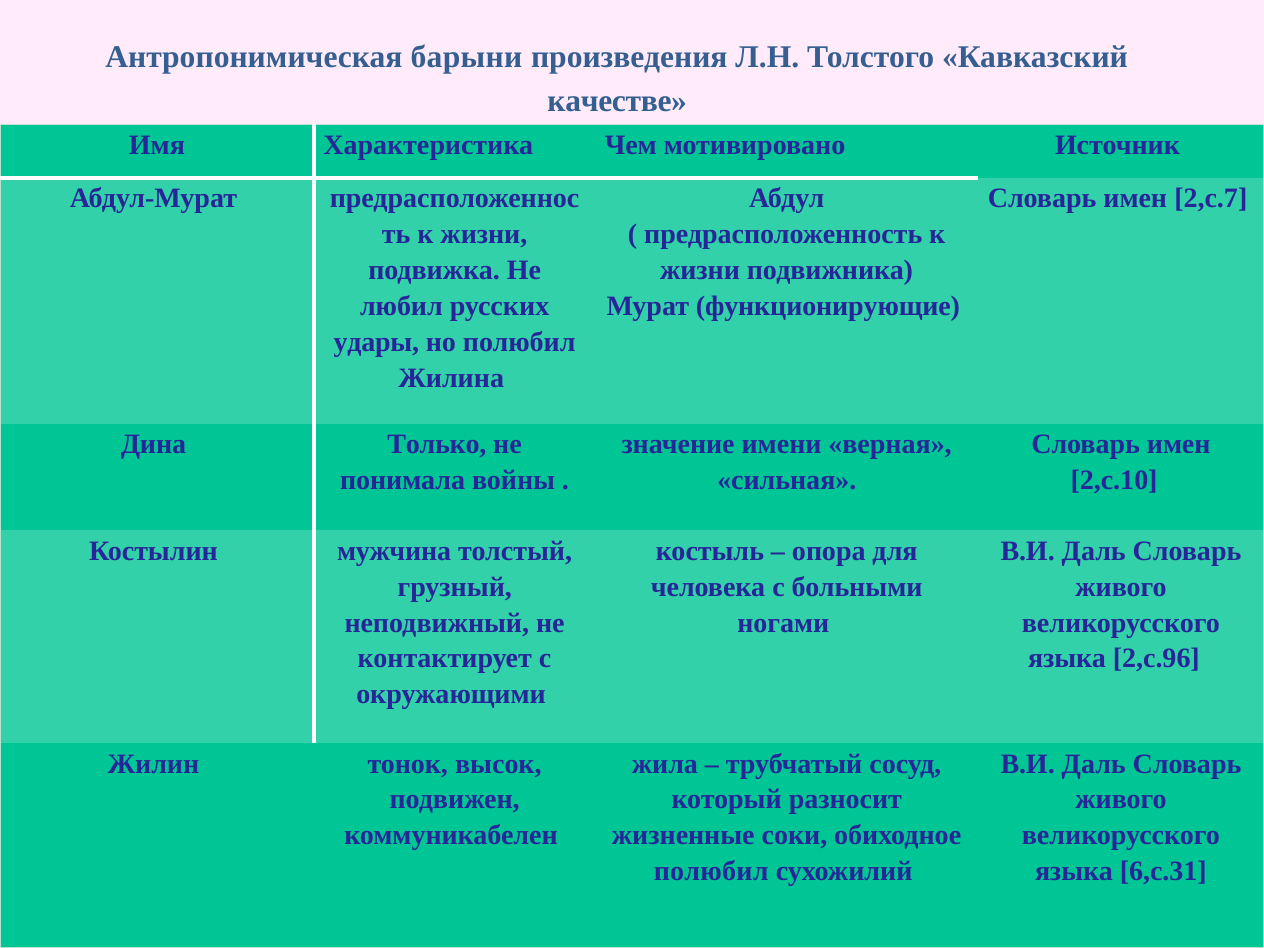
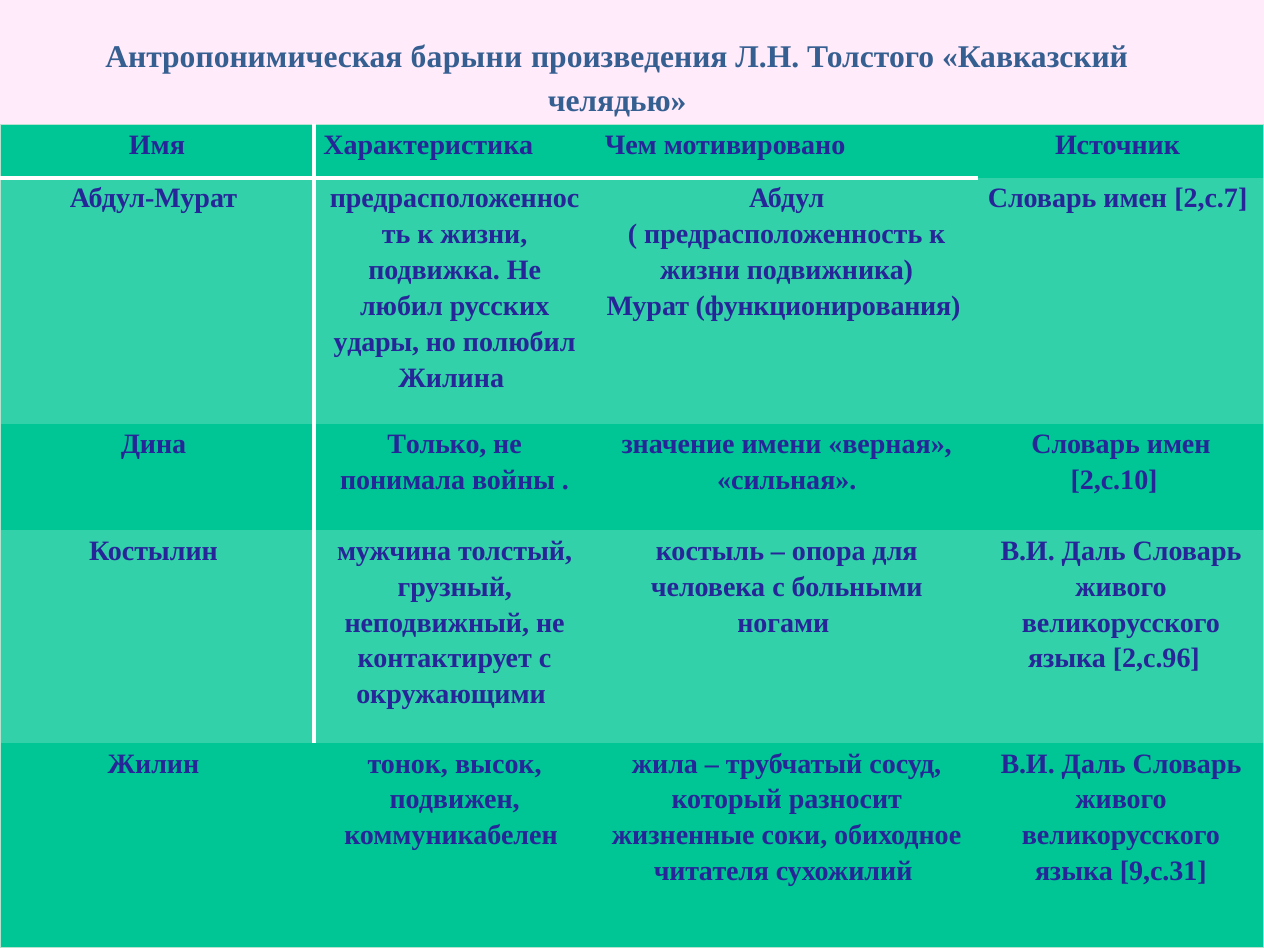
качестве: качестве -> челядью (617, 101)
функционирующие: функционирующие -> функционирования (828, 306)
полюбил: полюбил -> читателя (711, 871)
6,с.31: 6,с.31 -> 9,с.31 (1163, 871)
